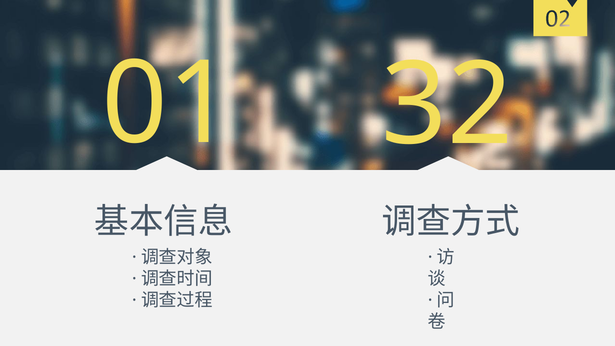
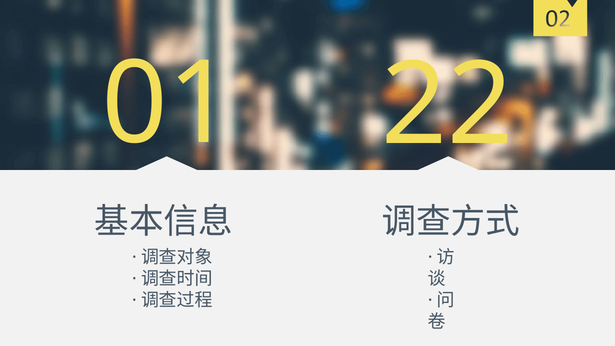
32: 32 -> 22 (447, 105)
